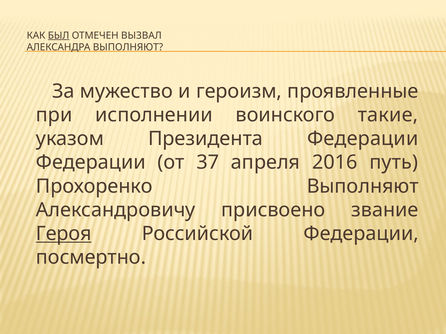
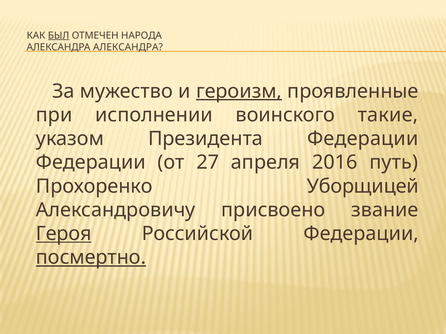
ВЫЗВАЛ: ВЫЗВАЛ -> НАРОДА (141, 36)
АЛЕКСАНДРА ВЫПОЛНЯЮТ: ВЫПОЛНЯЮТ -> АЛЕКСАНДРА (128, 47)
героизм underline: none -> present (239, 91)
37: 37 -> 27 (208, 163)
Прохоренко Выполняют: Выполняют -> Уборщицей (363, 186)
посмертно underline: none -> present (91, 258)
